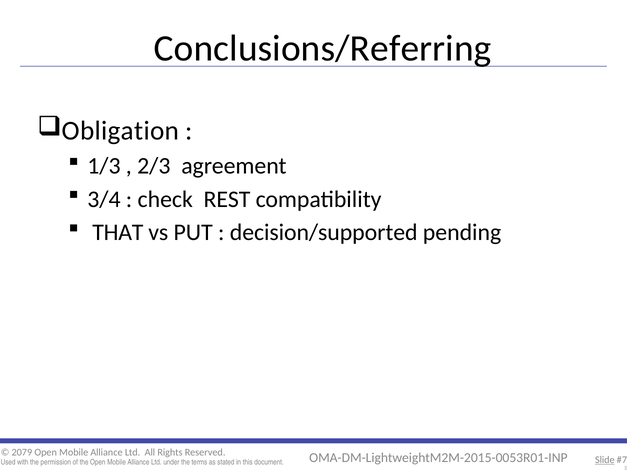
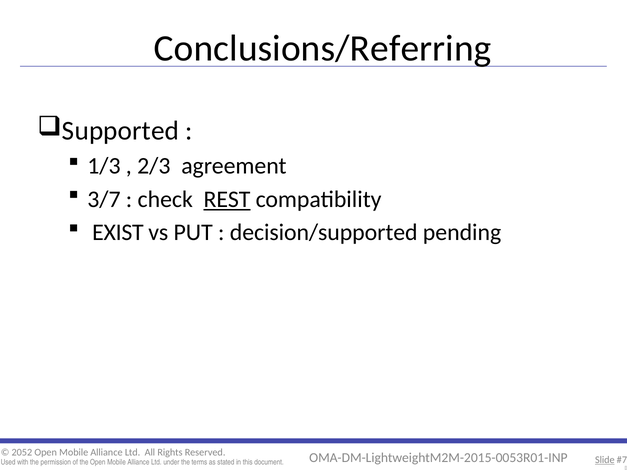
Obligation: Obligation -> Supported (121, 131)
3/4: 3/4 -> 3/7 (104, 200)
REST underline: none -> present (227, 200)
THAT: THAT -> EXIST (118, 233)
2079: 2079 -> 2052 (22, 453)
